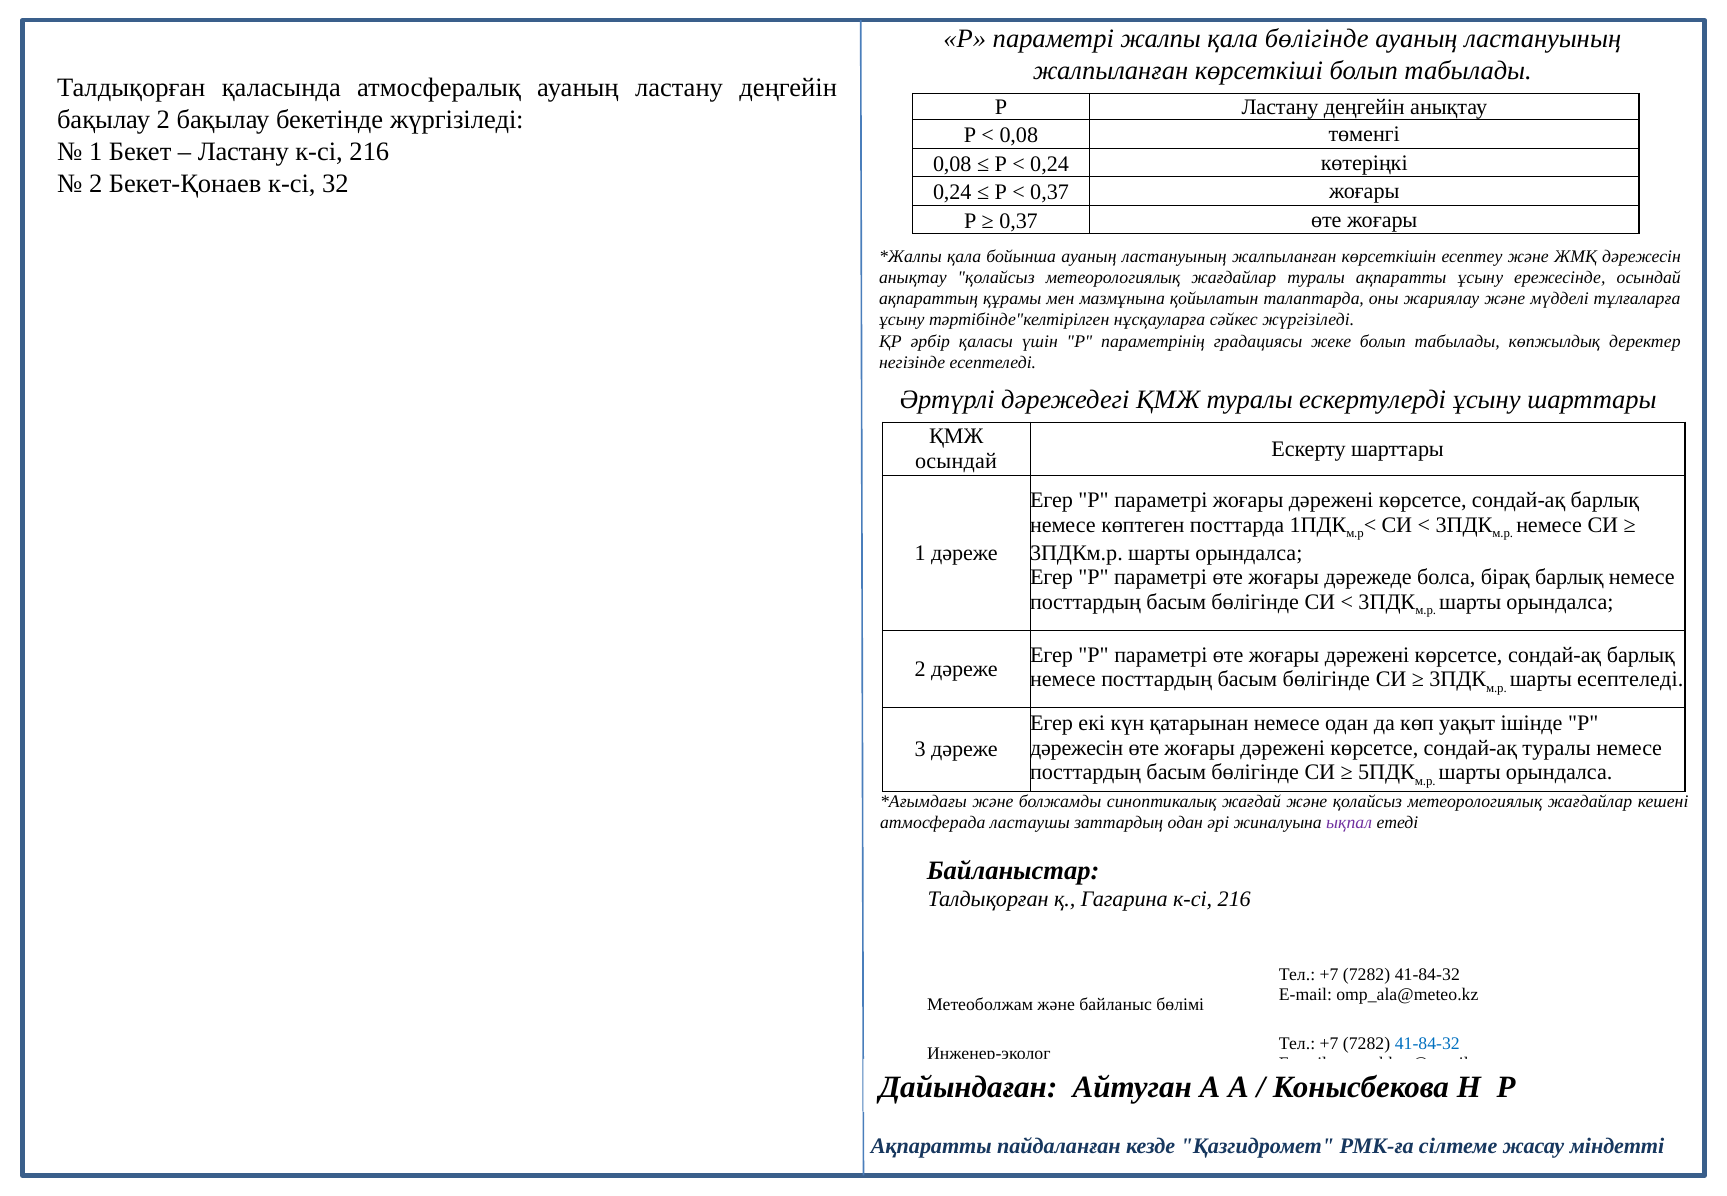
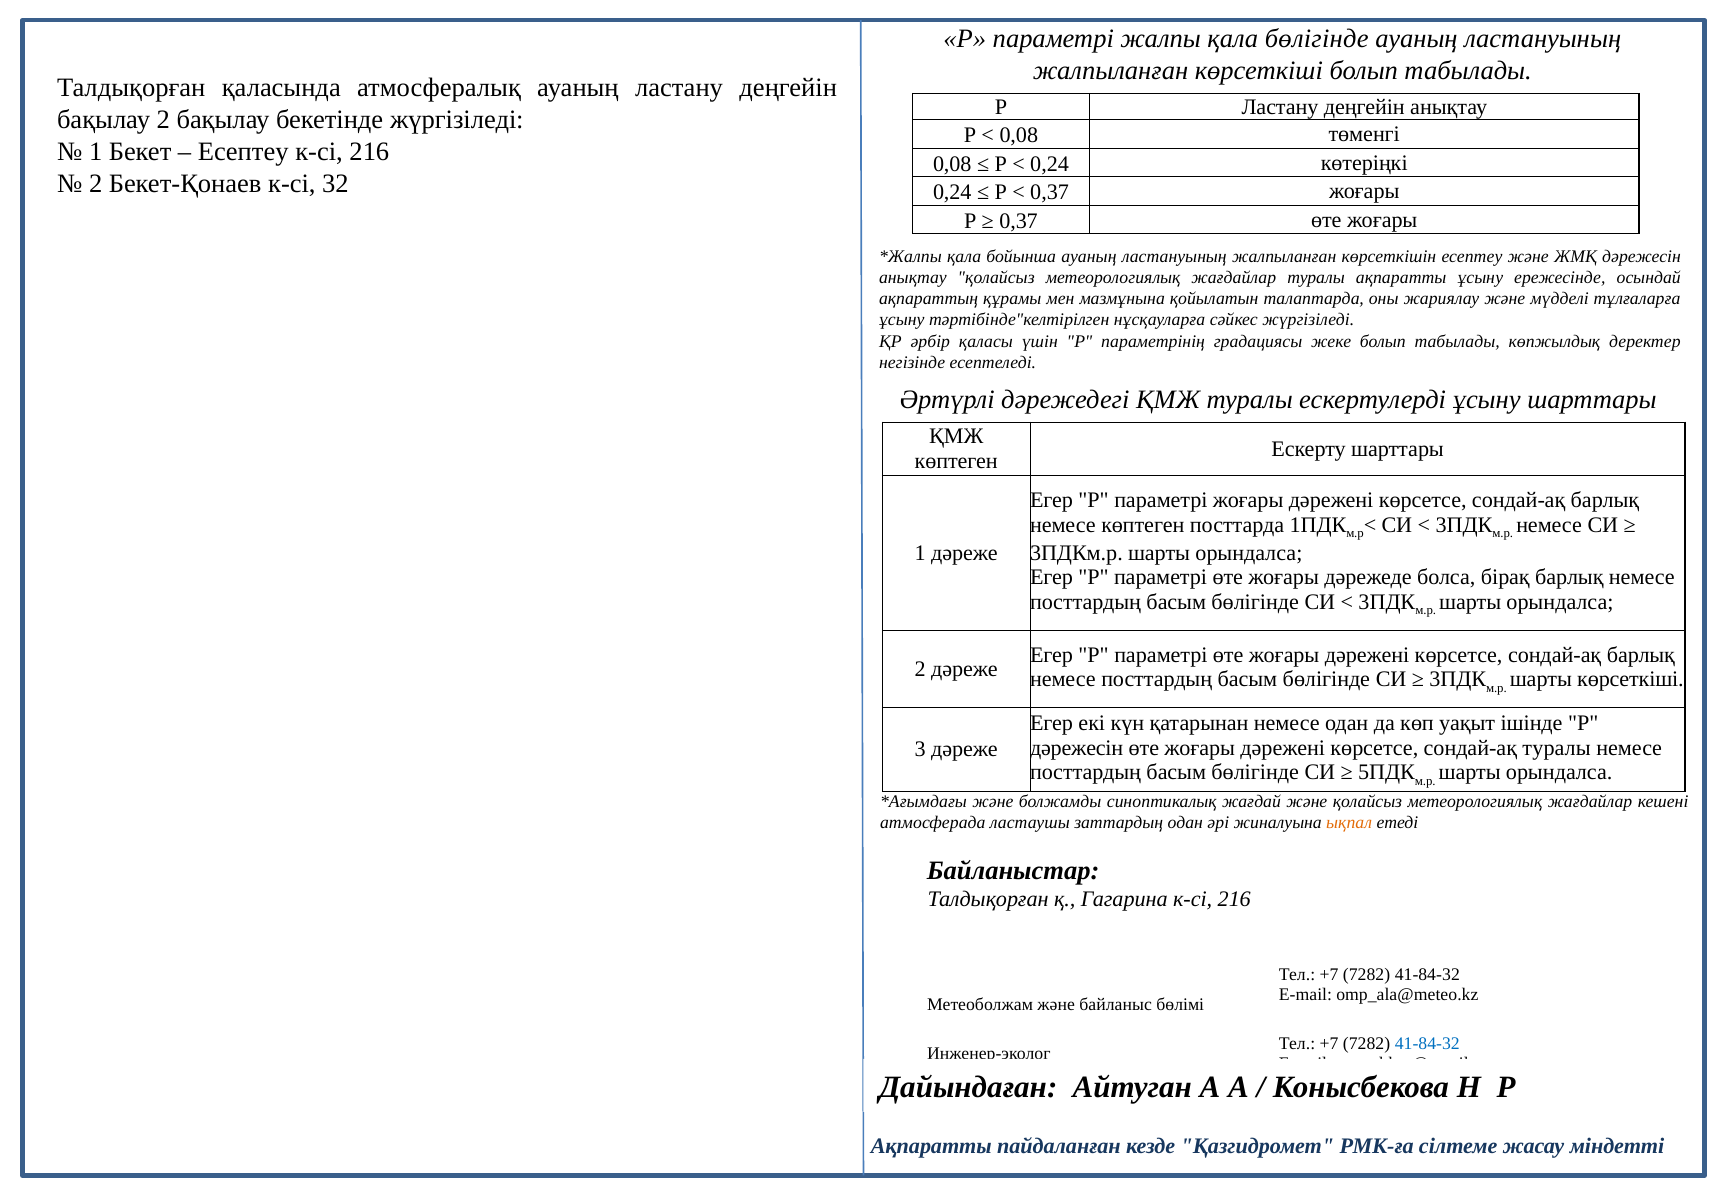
Ластану: Ластану -> Есептеу (243, 152)
осындай: осындай -> көптеген (956, 461)
шарты есептеледі: есептеледі -> көрсеткіші (1630, 679)
ықпал colour: purple -> orange (1349, 823)
